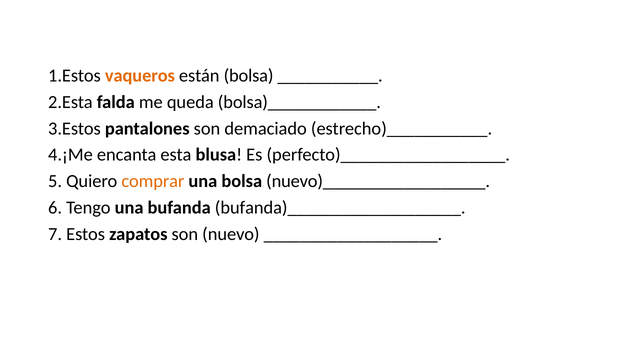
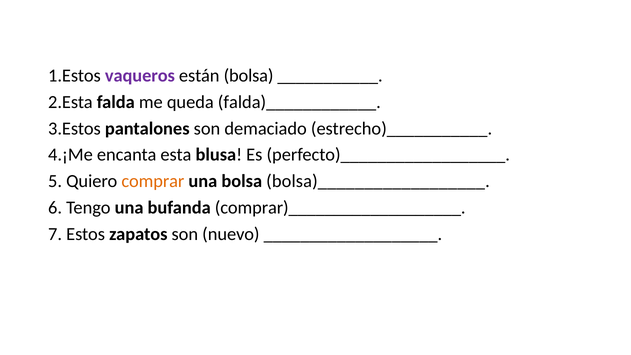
vaqueros colour: orange -> purple (140, 75)
bolsa)____________: bolsa)____________ -> falda)____________ (299, 102)
nuevo)__________________: nuevo)__________________ -> bolsa)__________________ (378, 181)
bufanda)___________________: bufanda)___________________ -> comprar)___________________ (340, 208)
